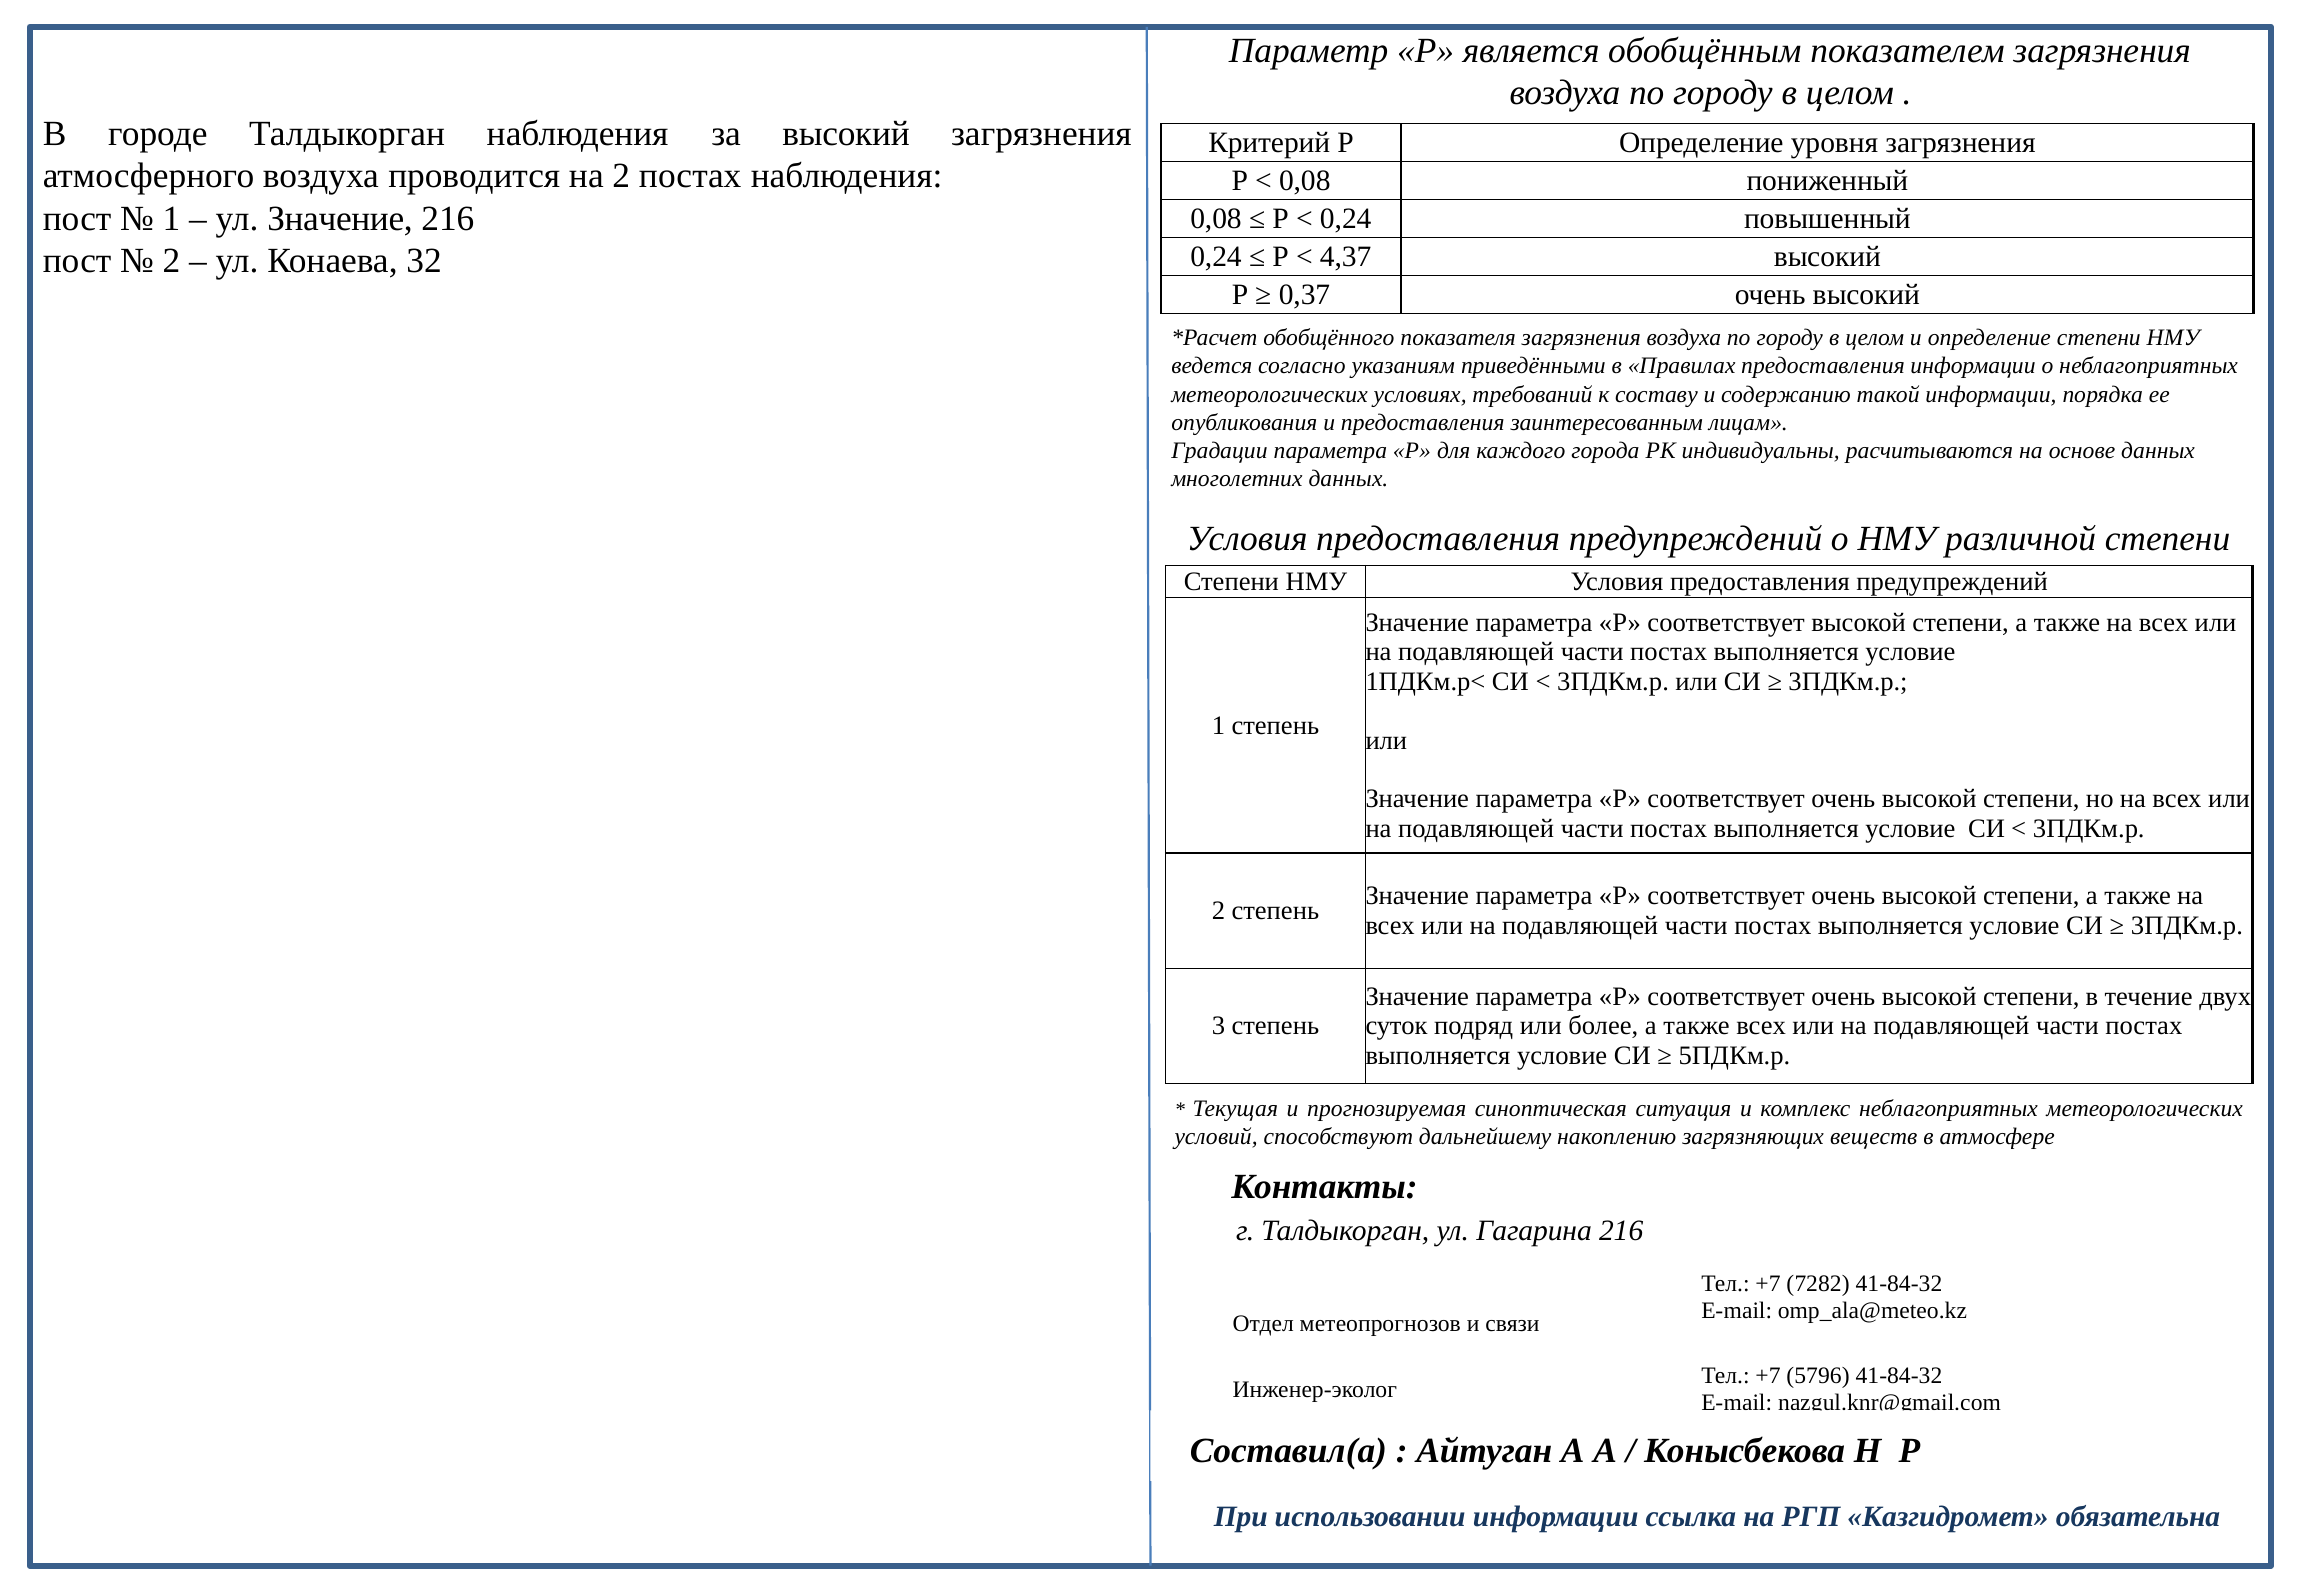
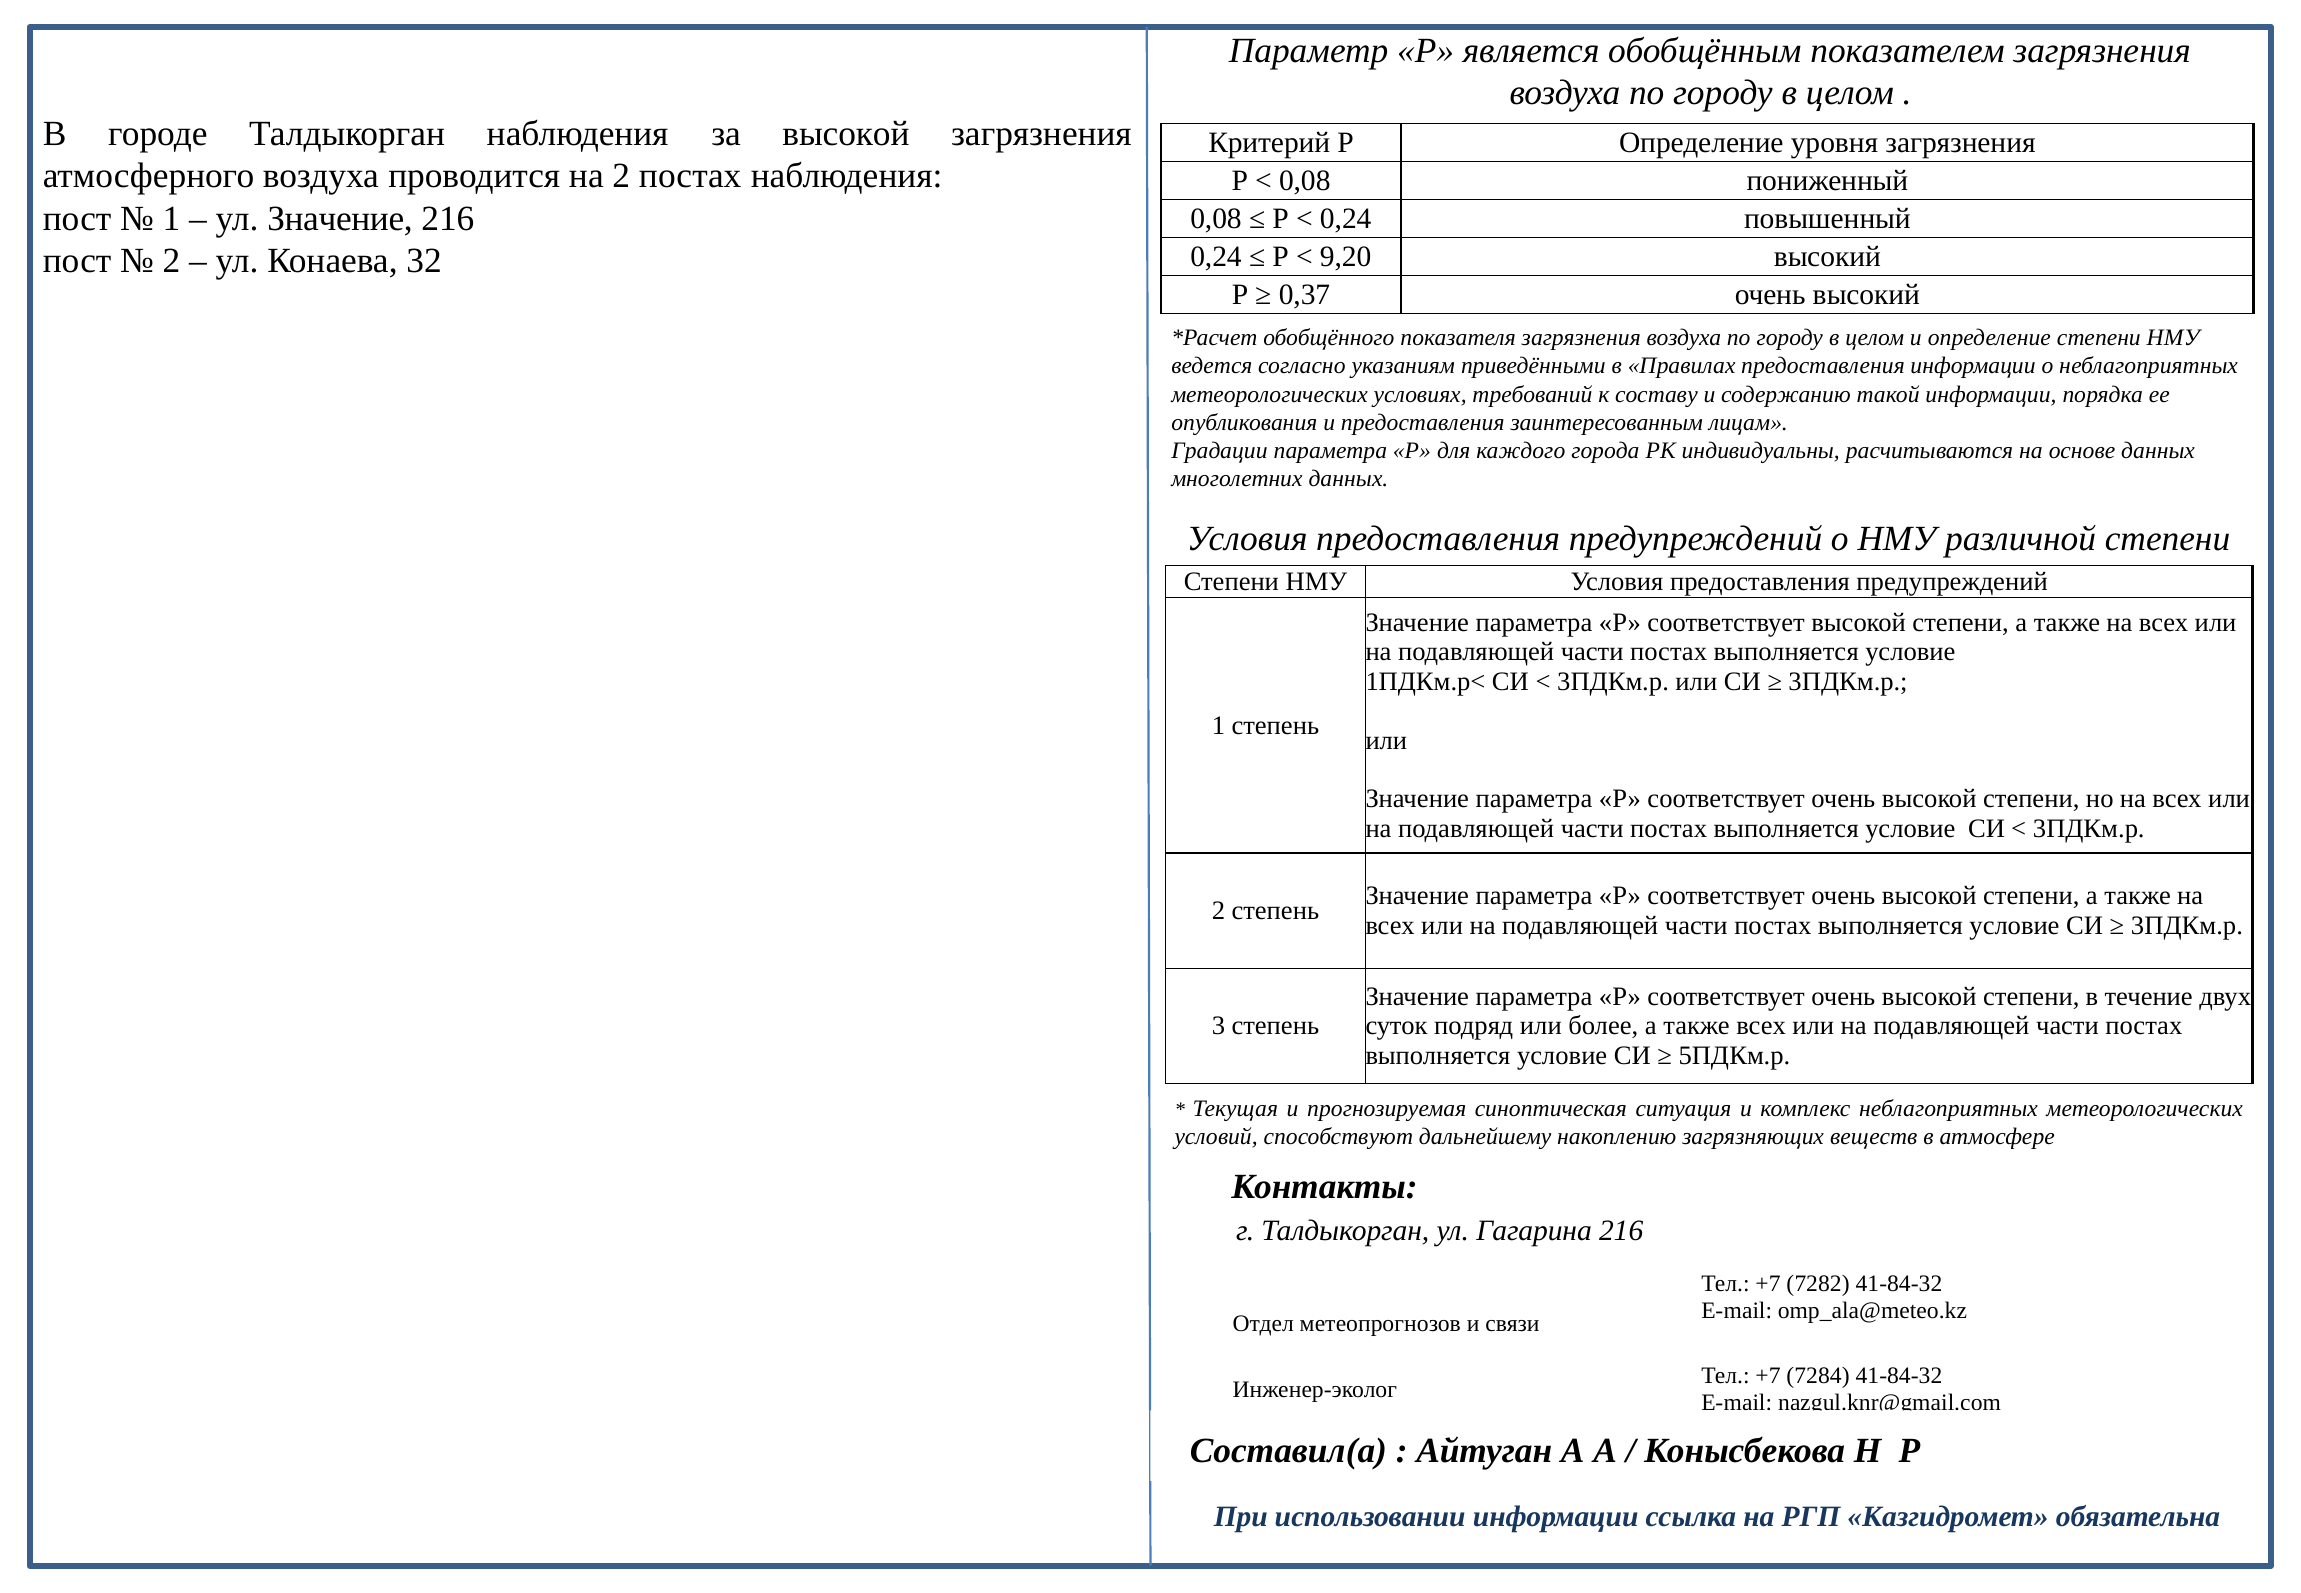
за высокий: высокий -> высокой (846, 134)
4,37: 4,37 -> 9,20 (1346, 256)
5796: 5796 -> 7284 (1818, 1376)
